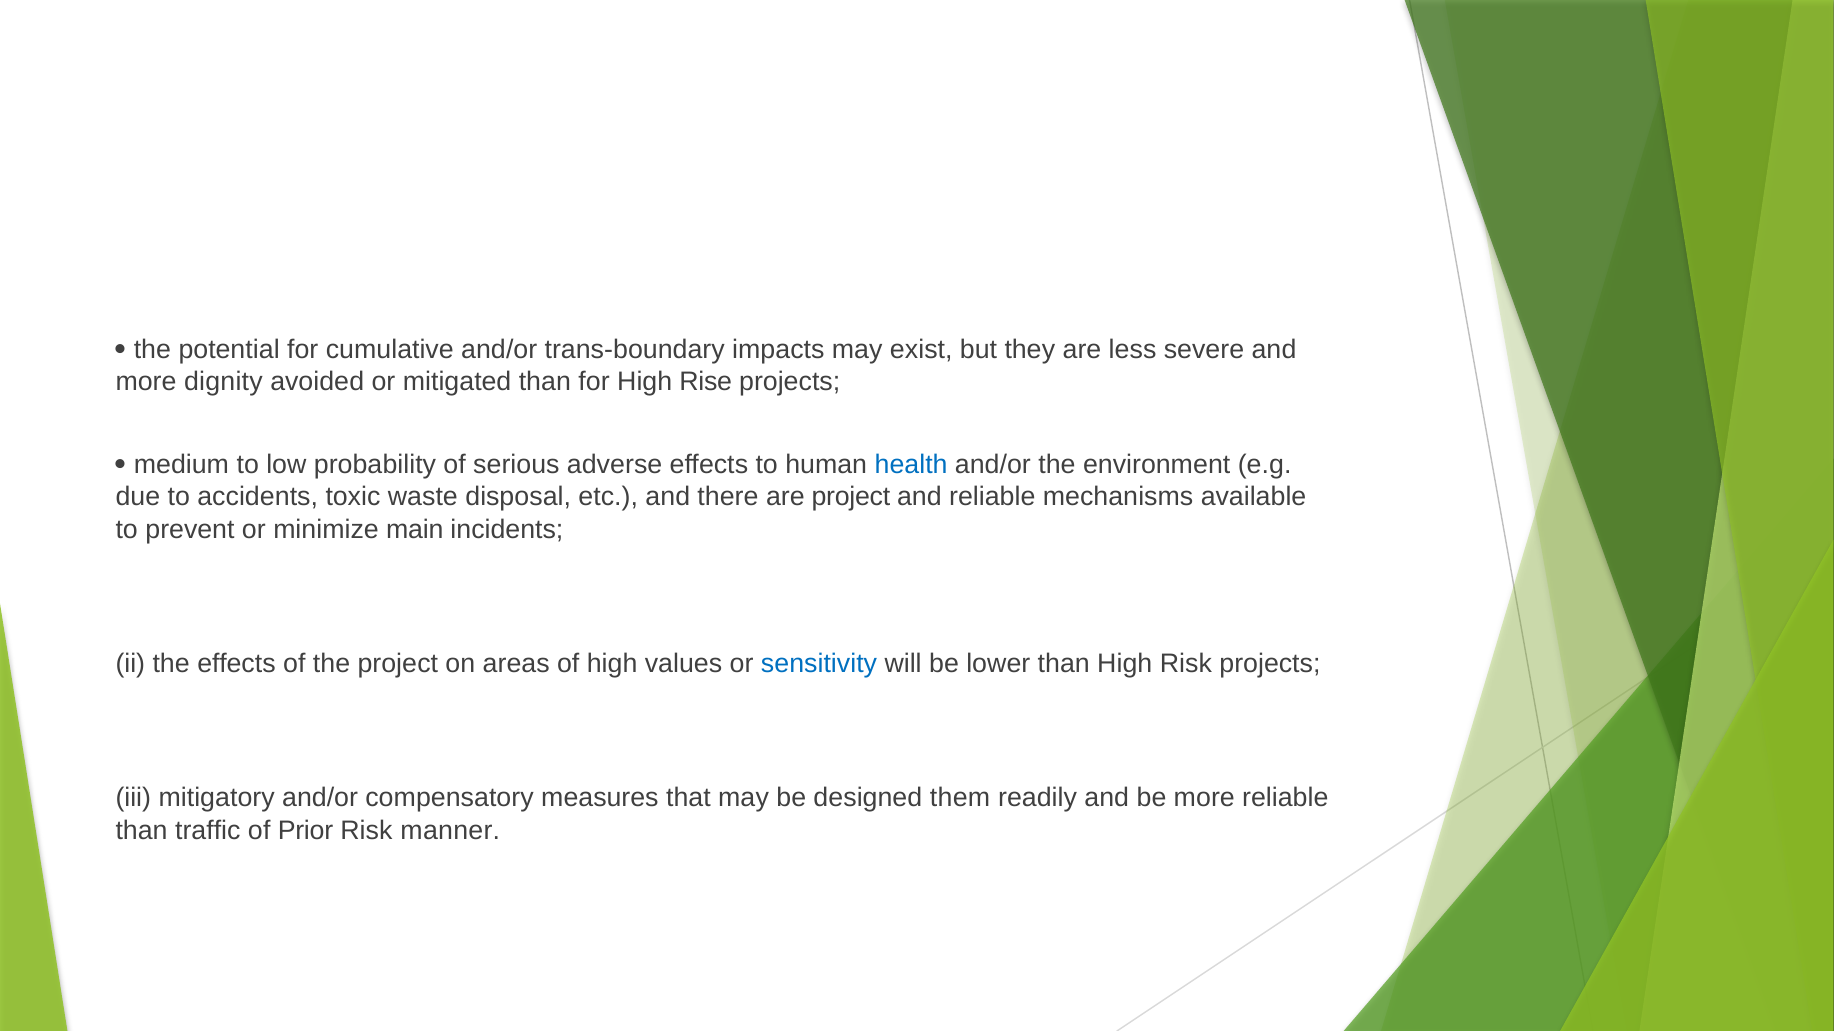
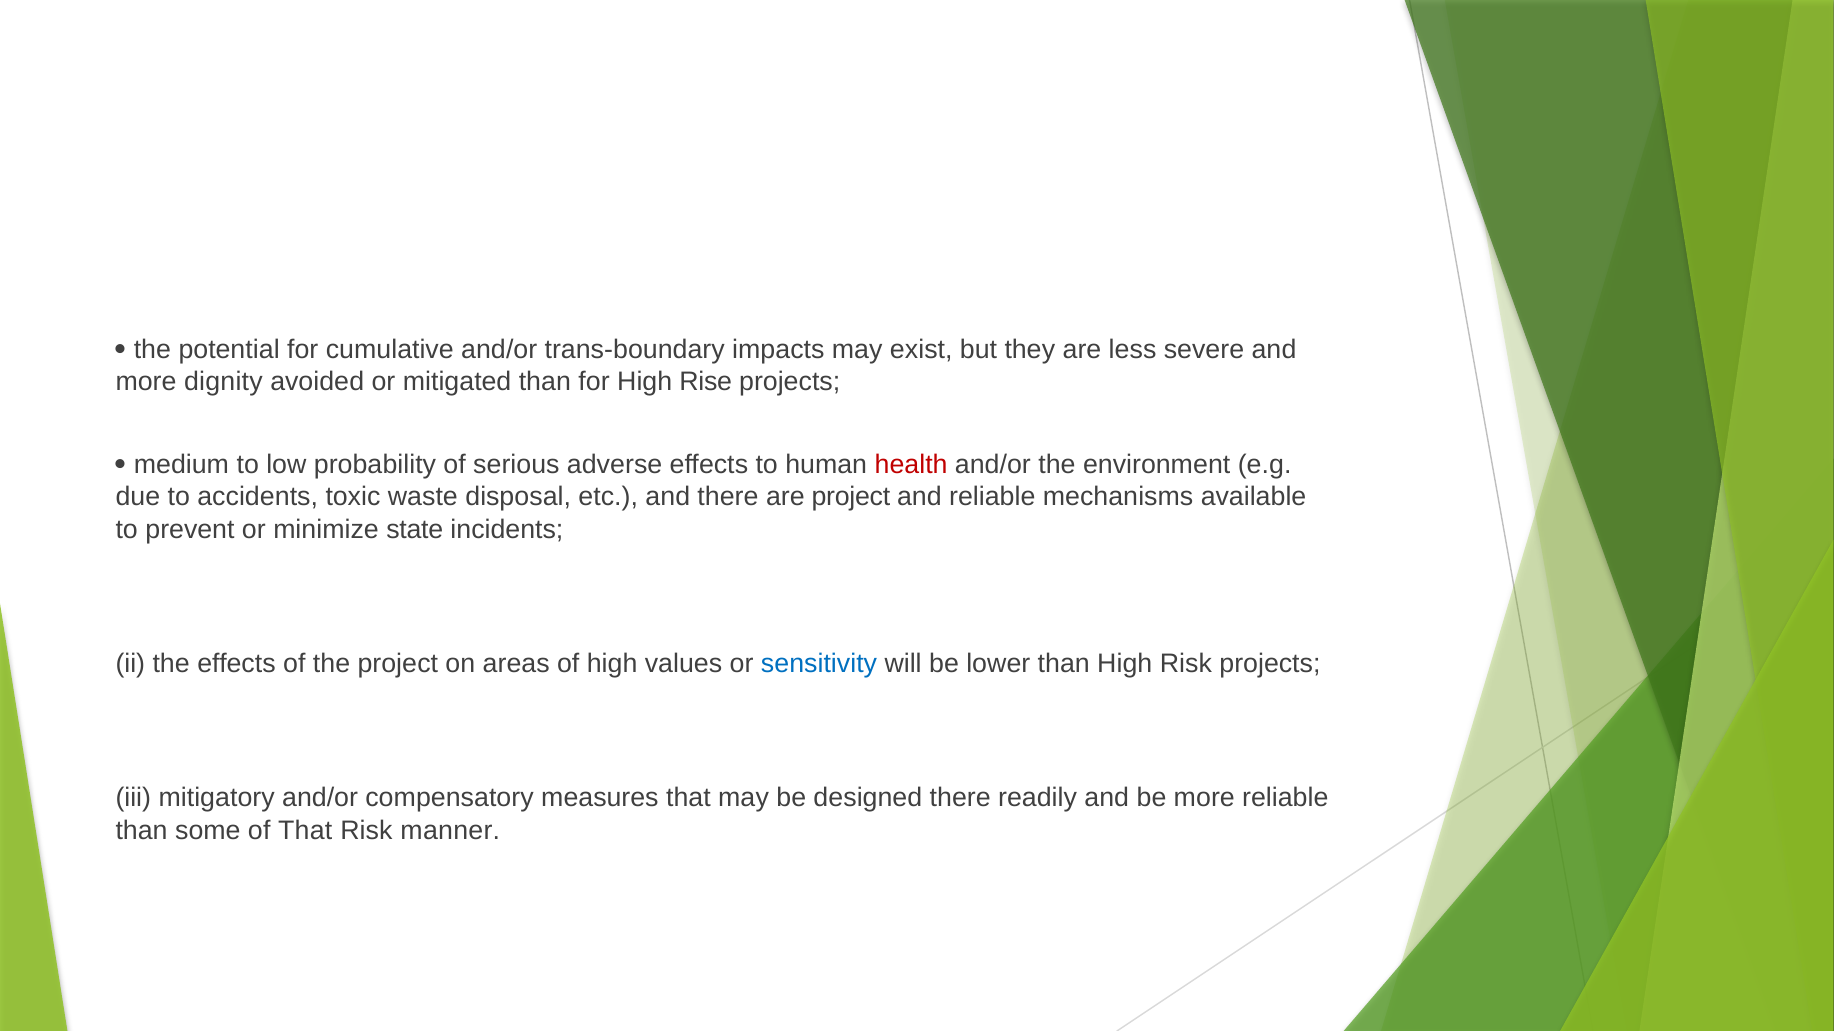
health colour: blue -> red (911, 465)
main: main -> state (415, 530)
designed them: them -> there (960, 799)
traffic: traffic -> some (208, 831)
of Prior: Prior -> That (305, 831)
